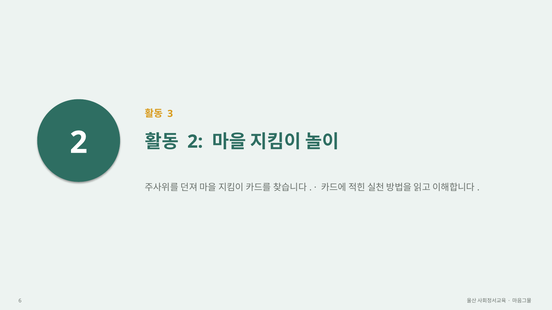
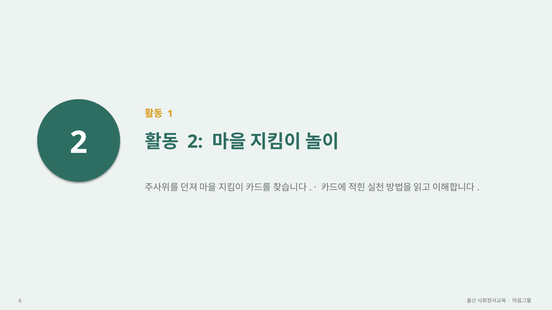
3: 3 -> 1 (170, 114)
